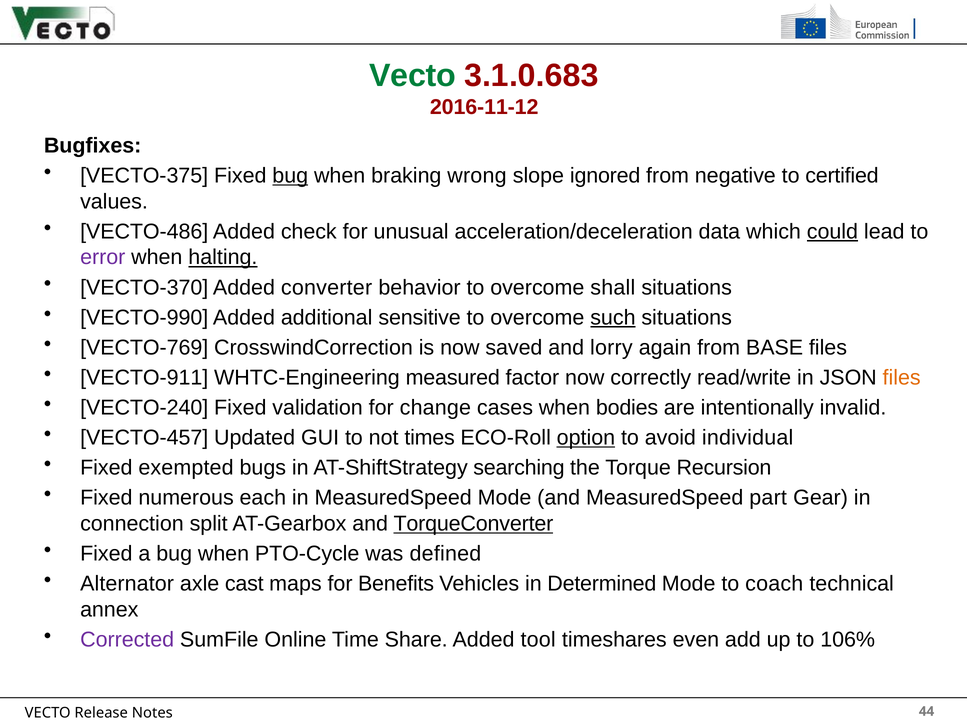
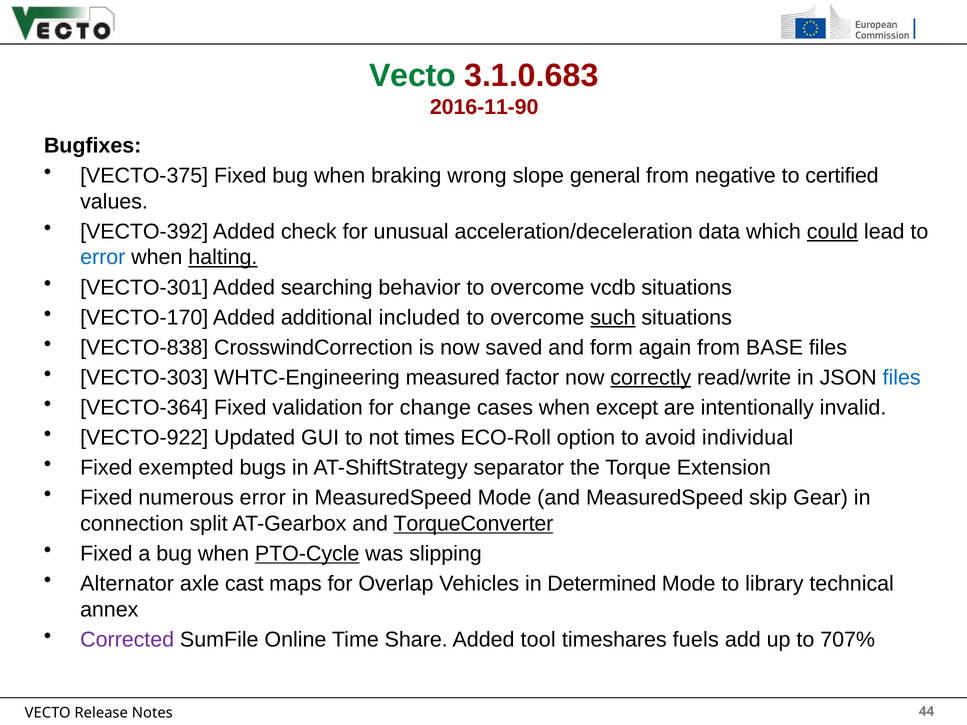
2016-11-12: 2016-11-12 -> 2016-11-90 (484, 107)
bug underline: present -> none (290, 176)
ignored: ignored -> general (605, 176)
VECTO-486: VECTO-486 -> VECTO-392 (144, 232)
error colour: purple -> blue (103, 257)
VECTO-370: VECTO-370 -> VECTO-301 (144, 288)
converter: converter -> searching (327, 288)
shall: shall -> vcdb (613, 288)
VECTO-990: VECTO-990 -> VECTO-170 (144, 318)
sensitive: sensitive -> included (419, 318)
VECTO-769: VECTO-769 -> VECTO-838 (144, 348)
lorry: lorry -> form (611, 348)
VECTO-911: VECTO-911 -> VECTO-303 (144, 378)
correctly underline: none -> present (651, 378)
files colour: orange -> blue (902, 378)
VECTO-240: VECTO-240 -> VECTO-364 (144, 408)
bodies: bodies -> except (627, 408)
VECTO-457: VECTO-457 -> VECTO-922 (144, 438)
option underline: present -> none (586, 438)
searching: searching -> separator (519, 468)
Recursion: Recursion -> Extension (724, 468)
numerous each: each -> error (263, 498)
part: part -> skip (768, 498)
PTO-Cycle underline: none -> present (307, 554)
defined: defined -> slipping (446, 554)
Benefits: Benefits -> Overlap (396, 584)
coach: coach -> library (774, 584)
even: even -> fuels (696, 640)
106%: 106% -> 707% (848, 640)
